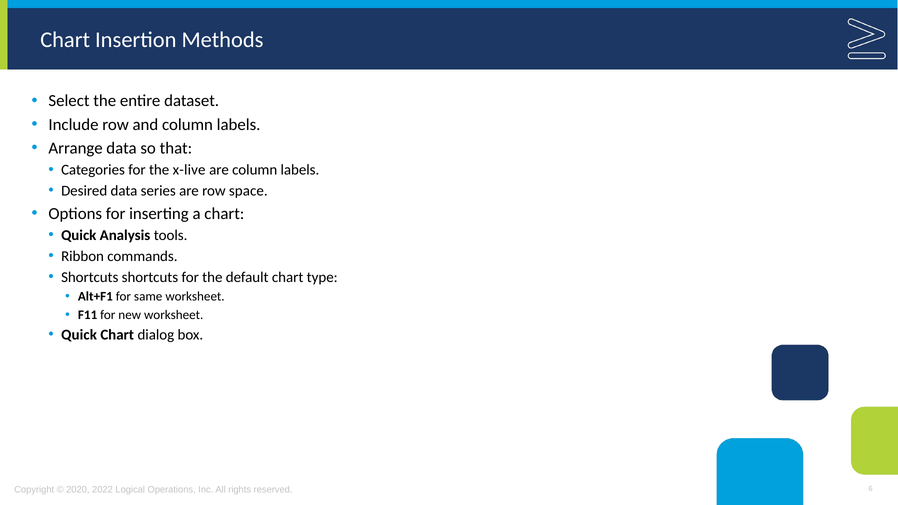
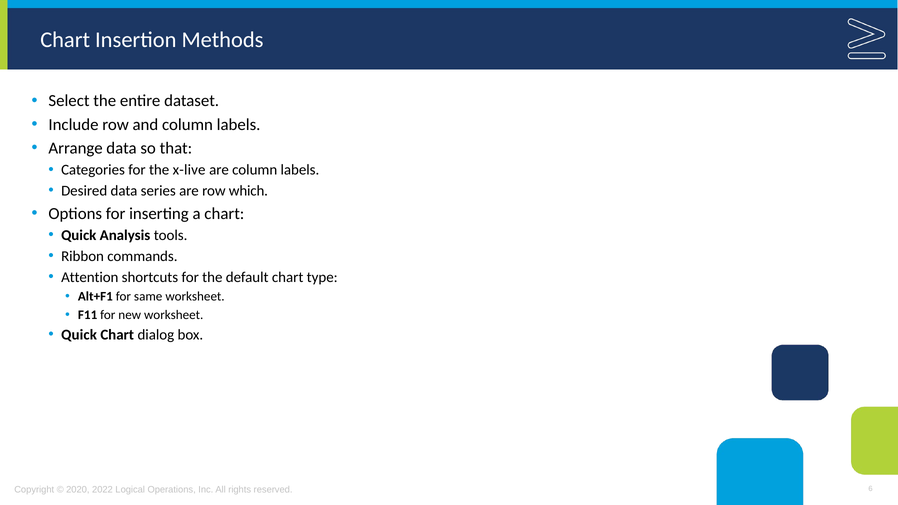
space: space -> which (248, 191)
Shortcuts: Shortcuts -> Attention (90, 277)
